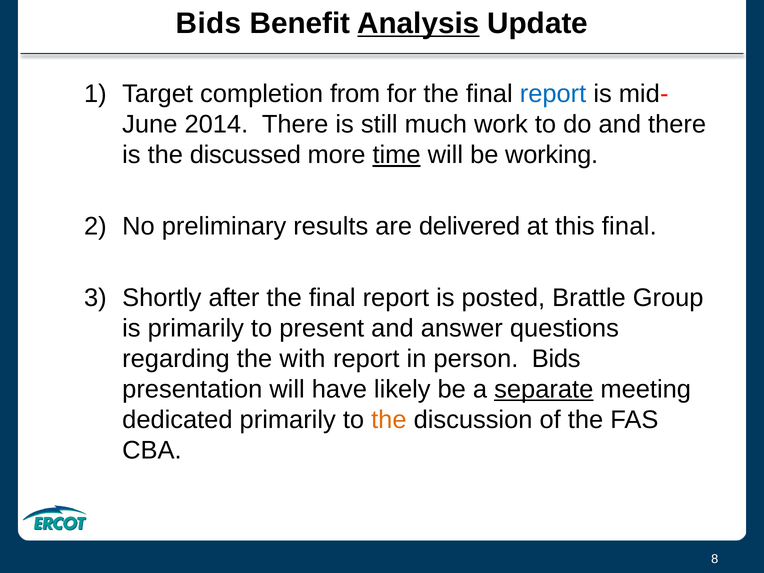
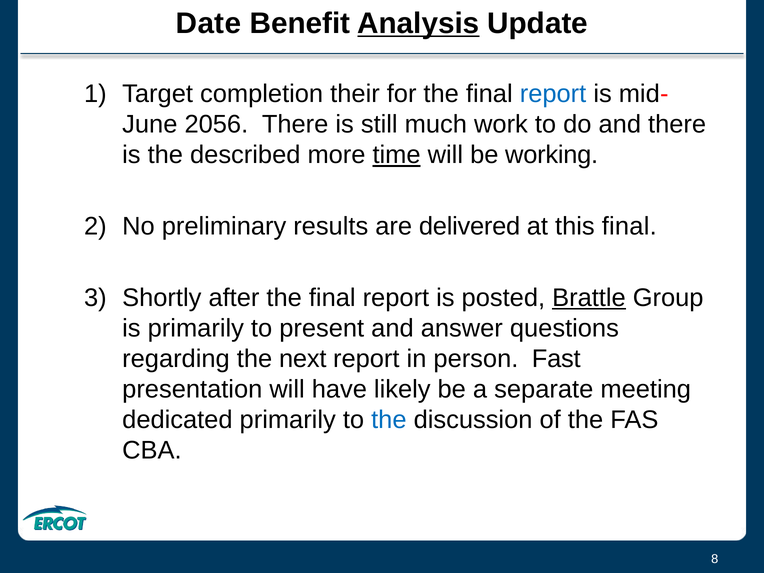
Bids: Bids -> Date (208, 23)
from: from -> their (355, 94)
2014: 2014 -> 2056 (216, 124)
discussed: discussed -> described (245, 155)
Brattle underline: none -> present (589, 298)
with: with -> next (303, 359)
person Bids: Bids -> Fast (556, 359)
separate underline: present -> none (544, 389)
the colour: orange -> blue (389, 420)
